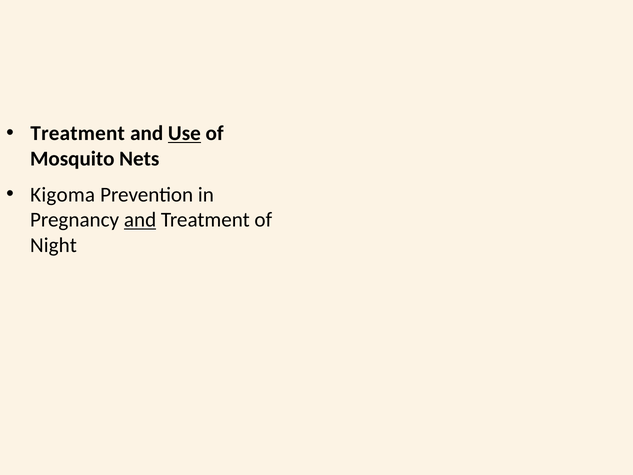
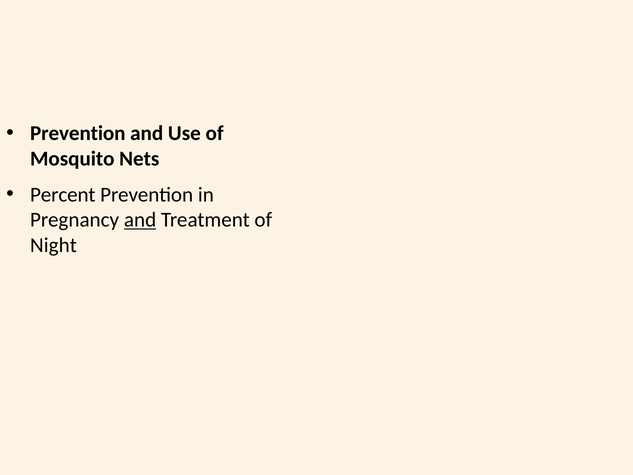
Treatment: Treatment -> Prevention (78, 133)
Use underline: present -> none (184, 133)
Kigoma: Kigoma -> Percent (63, 195)
